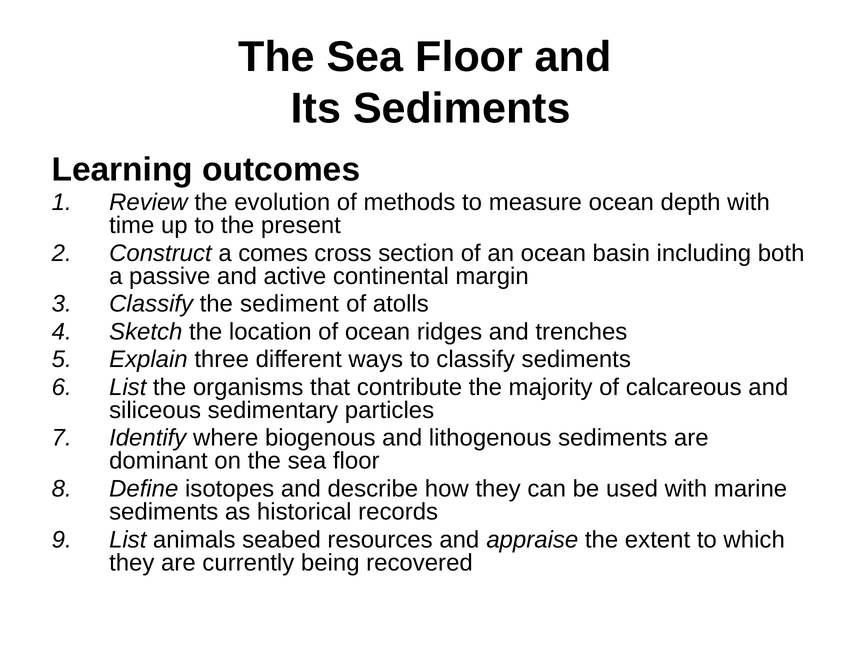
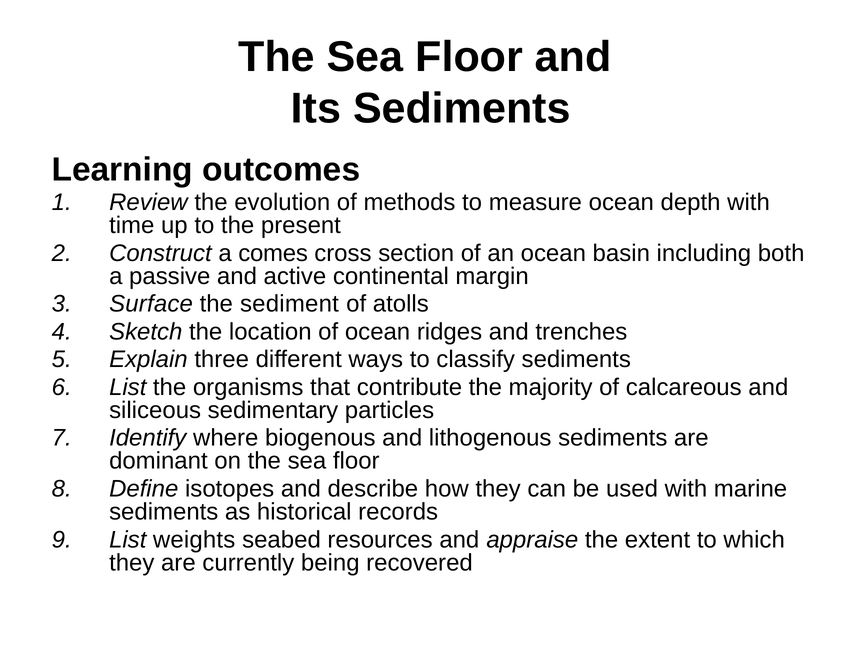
Classify: Classify -> Surface (151, 304)
animals: animals -> weights (194, 540)
